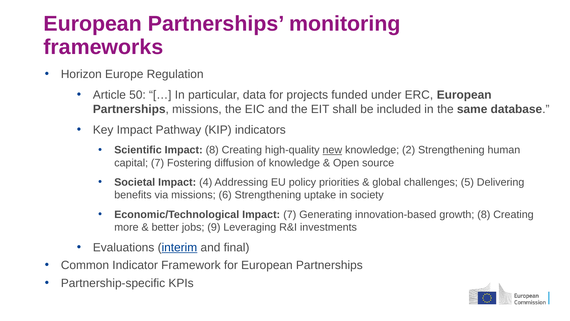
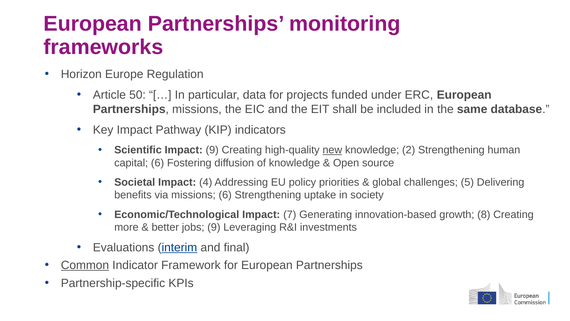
Impact 8: 8 -> 9 (212, 150)
capital 7: 7 -> 6 (158, 163)
Common underline: none -> present (85, 265)
